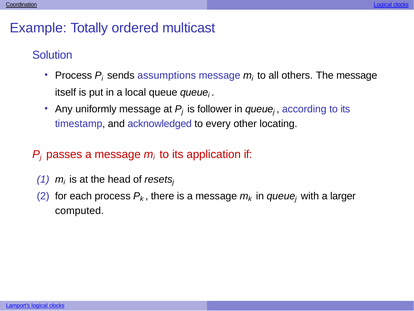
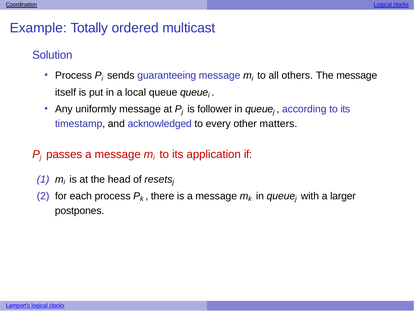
assumptions: assumptions -> guaranteeing (167, 76)
locating: locating -> matters (278, 124)
computed: computed -> postpones (80, 211)
